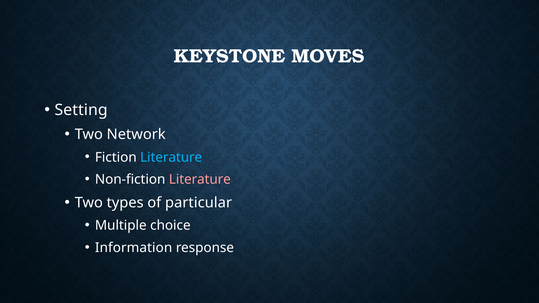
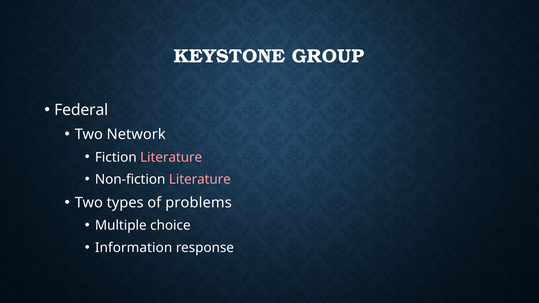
MOVES: MOVES -> GROUP (328, 56)
Setting: Setting -> Federal (81, 110)
Literature colour: light blue -> pink (171, 157)
particular: particular -> problems (199, 203)
